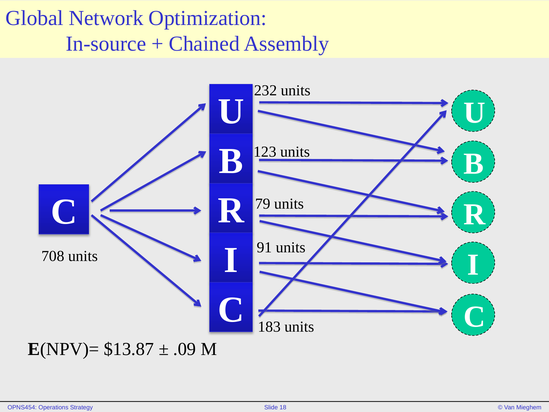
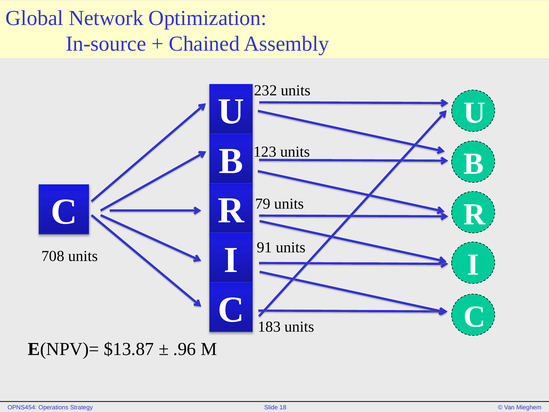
.09: .09 -> .96 (185, 349)
